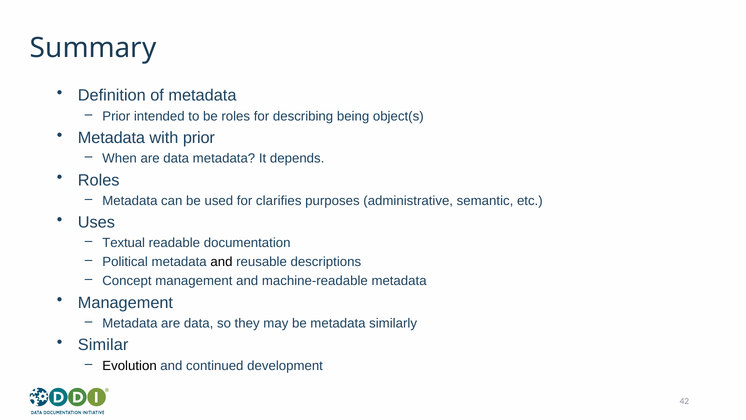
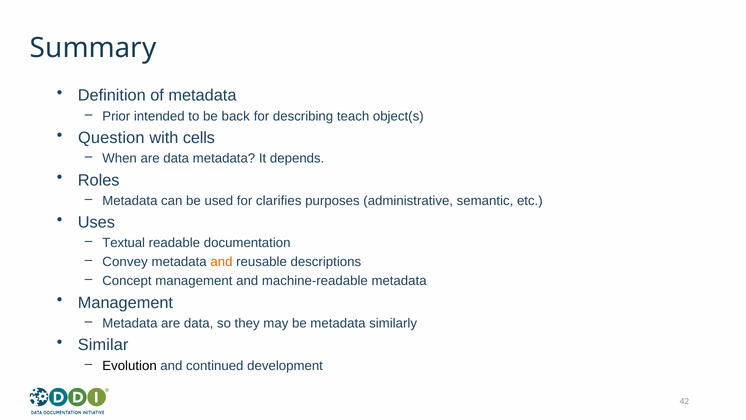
be roles: roles -> back (236, 116)
being: being -> teach (353, 116)
Metadata: Metadata -> Question (111, 138)
with prior: prior -> cells (199, 138)
Political: Political -> Convey (125, 262)
and colour: black -> orange (221, 262)
